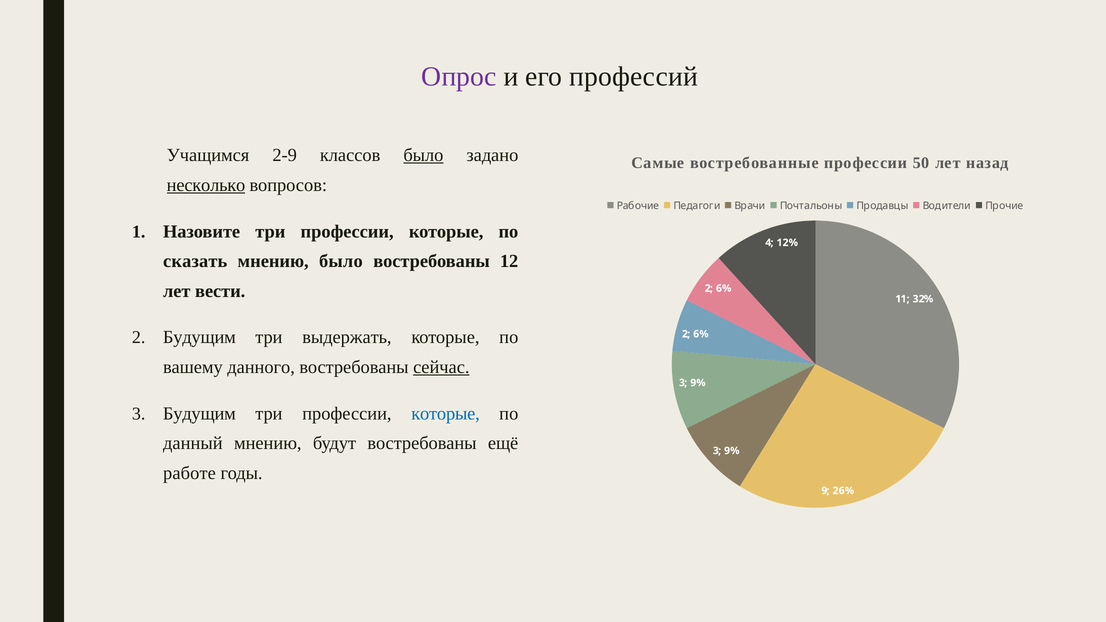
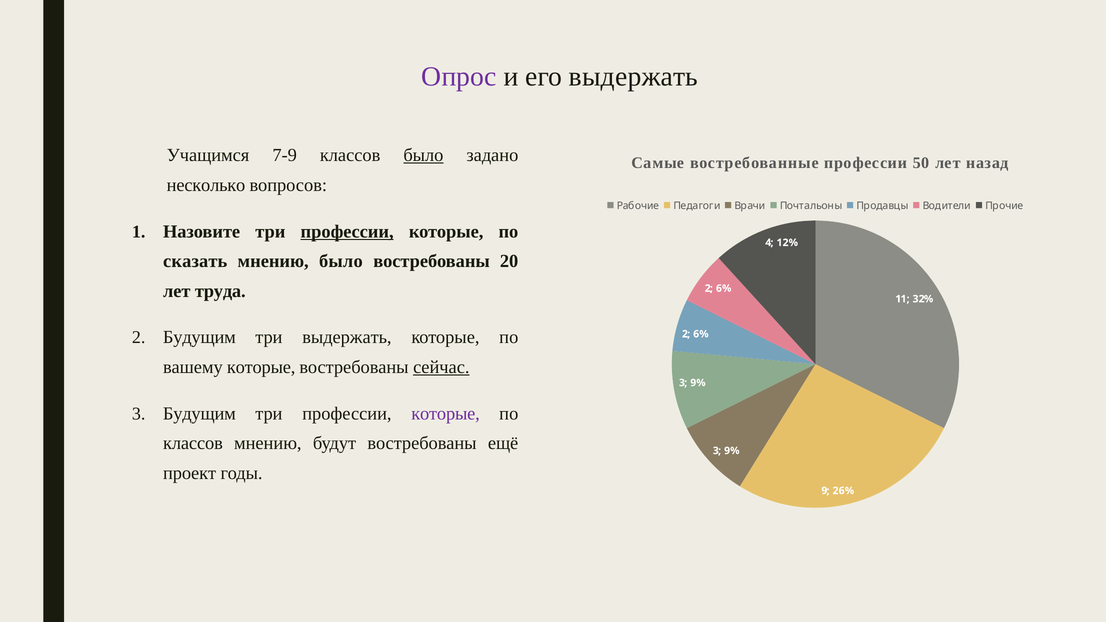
его профессий: профессий -> выдержать (634, 76)
2-9: 2-9 -> 7-9 (285, 155)
несколько underline: present -> none (206, 185)
профессии underline: none -> present (347, 231)
12: 12 -> 20 (509, 261)
вести: вести -> труда (220, 291)
вашему данного: данного -> которые (261, 367)
которые colour: blue -> purple (446, 414)
данный: данный -> классов (193, 443)
работе: работе -> проект (190, 473)
